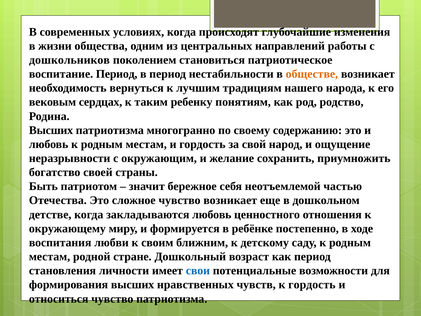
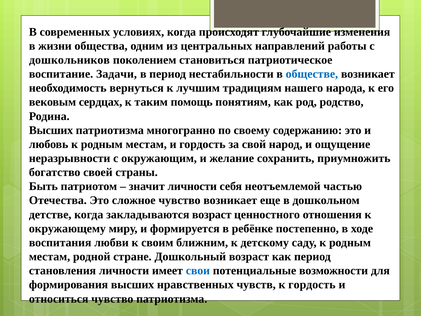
воспитание Период: Период -> Задачи (117, 74)
обществе colour: orange -> blue (312, 74)
ребенку: ребенку -> помощь (192, 102)
значит бережное: бережное -> личности (192, 186)
закладываются любовь: любовь -> возраст (212, 214)
